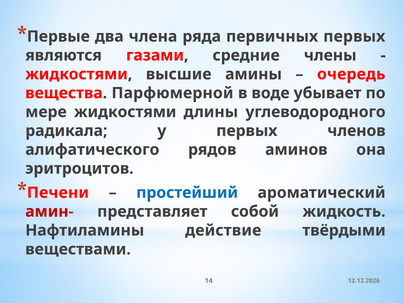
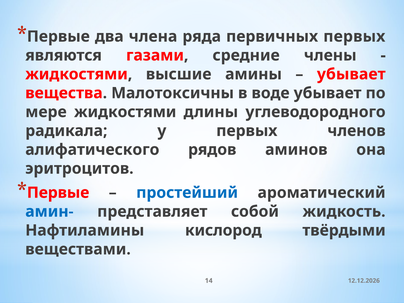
очередь: очередь -> убывает (351, 74)
Парфюмерной: Парфюмерной -> Малотоксичны (173, 93)
Печени: Печени -> Первые (58, 193)
амин- colour: red -> blue (49, 212)
действие: действие -> кислород (223, 230)
